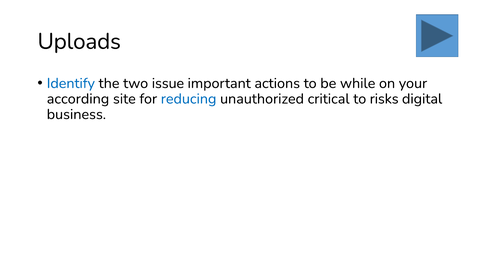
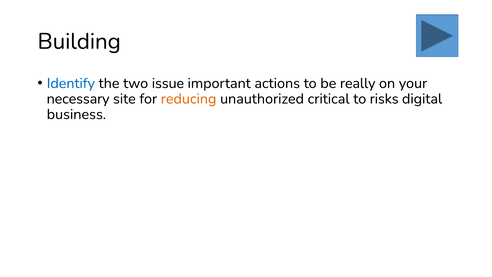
Uploads: Uploads -> Building (79, 41)
while: while -> really (358, 83)
according: according -> necessary (78, 99)
reducing colour: blue -> orange (189, 99)
